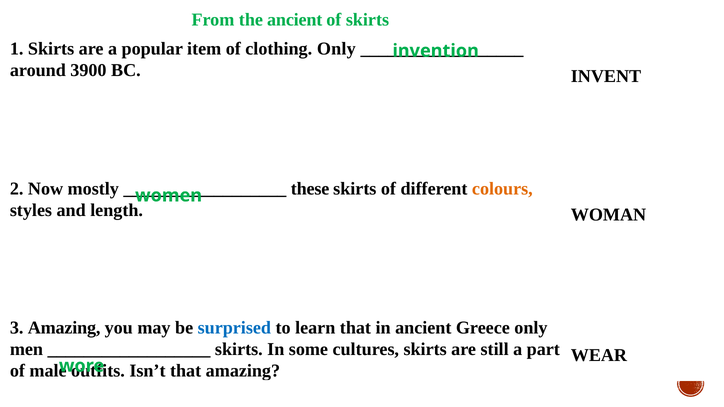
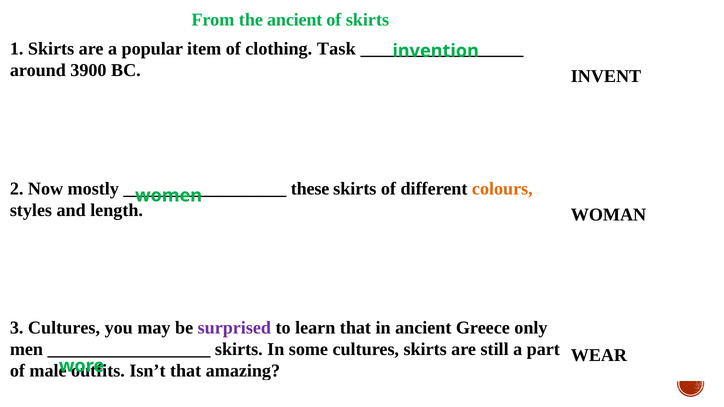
clothing Only: Only -> Task (336, 49)
3 Amazing: Amazing -> Cultures (64, 328)
surprised colour: blue -> purple (234, 328)
